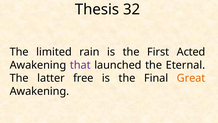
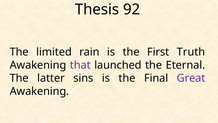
32: 32 -> 92 (132, 9)
Acted: Acted -> Truth (191, 52)
free: free -> sins (83, 78)
Great colour: orange -> purple (191, 78)
